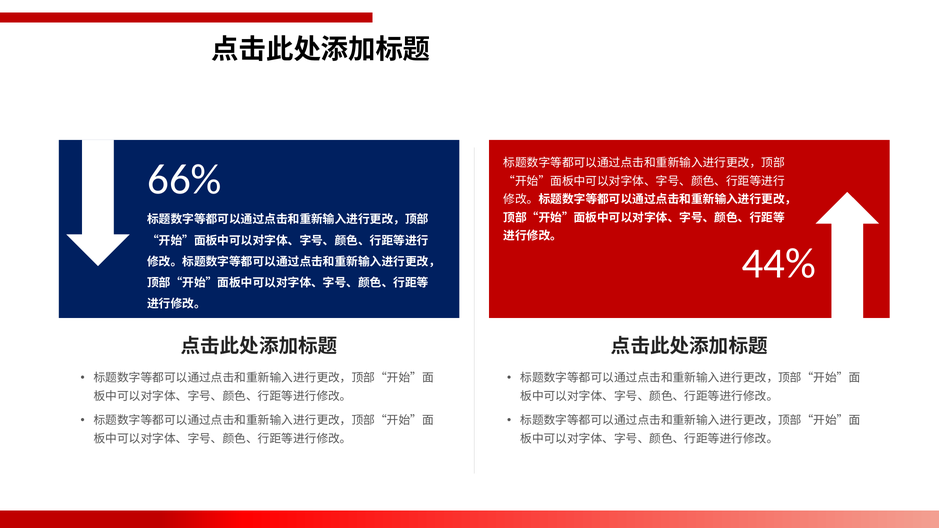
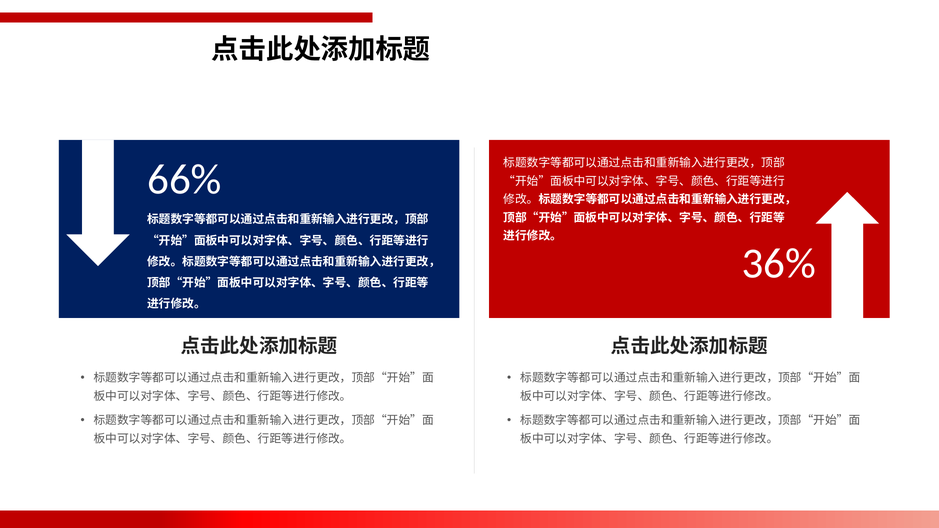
44%: 44% -> 36% (779, 264)
